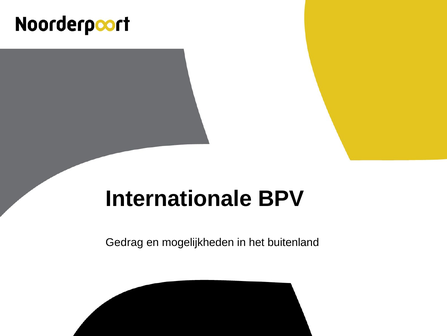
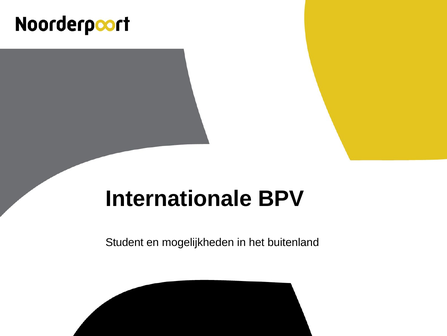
Gedrag: Gedrag -> Student (125, 242)
